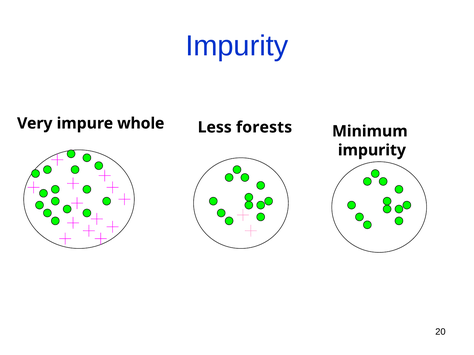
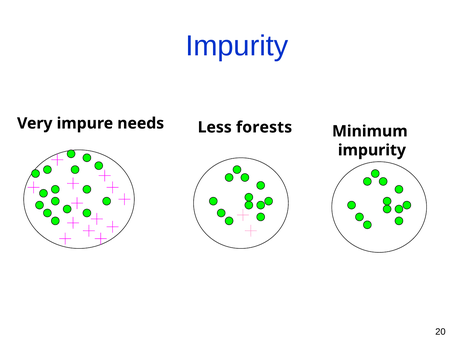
whole: whole -> needs (141, 124)
